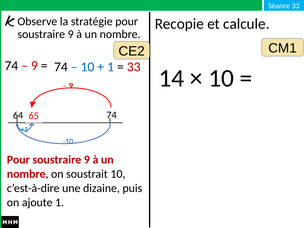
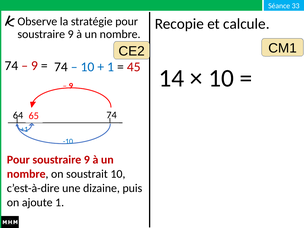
33: 33 -> 45 (134, 67)
